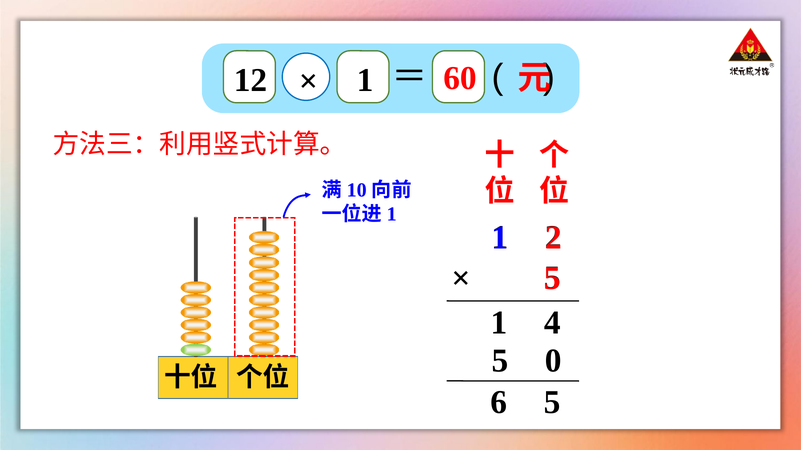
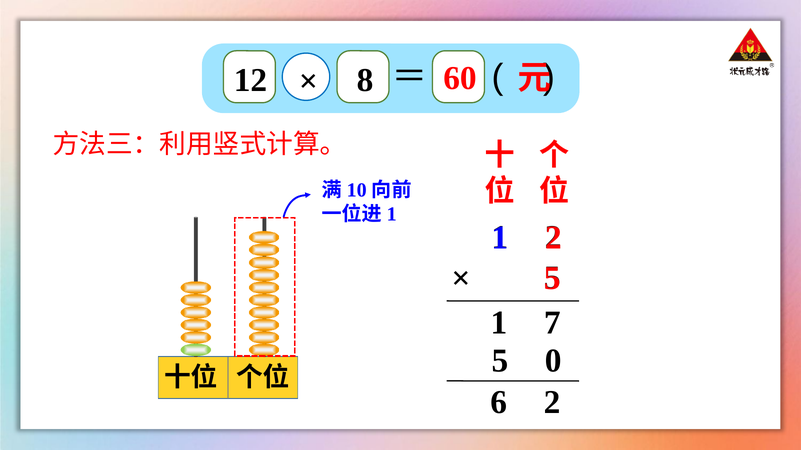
1: 1 -> 8 (365, 80)
4: 4 -> 7 (552, 323)
6 5: 5 -> 2 (552, 403)
